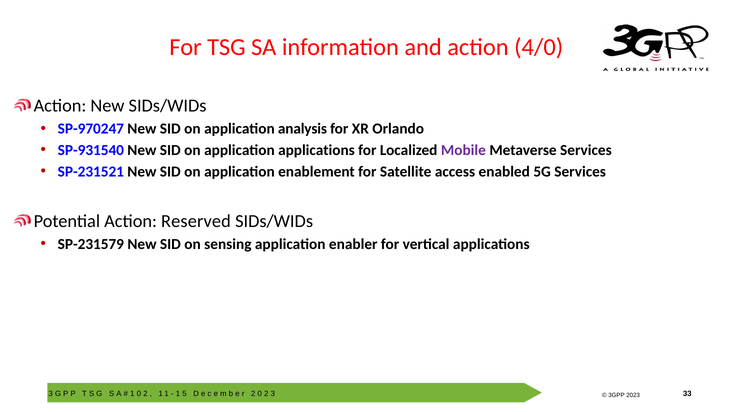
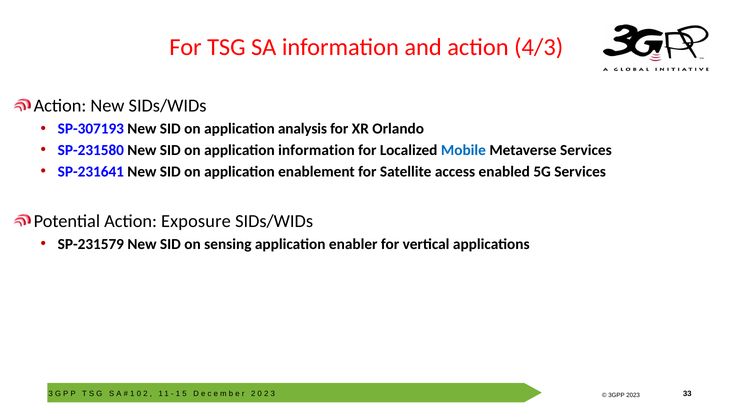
4/0: 4/0 -> 4/3 (539, 47)
SP-970247: SP-970247 -> SP-307193 (91, 129)
SP-931540: SP-931540 -> SP-231580 (91, 150)
application applications: applications -> information (316, 150)
Mobile colour: purple -> blue (463, 150)
SP-231521: SP-231521 -> SP-231641 (91, 172)
Reserved: Reserved -> Exposure (196, 221)
